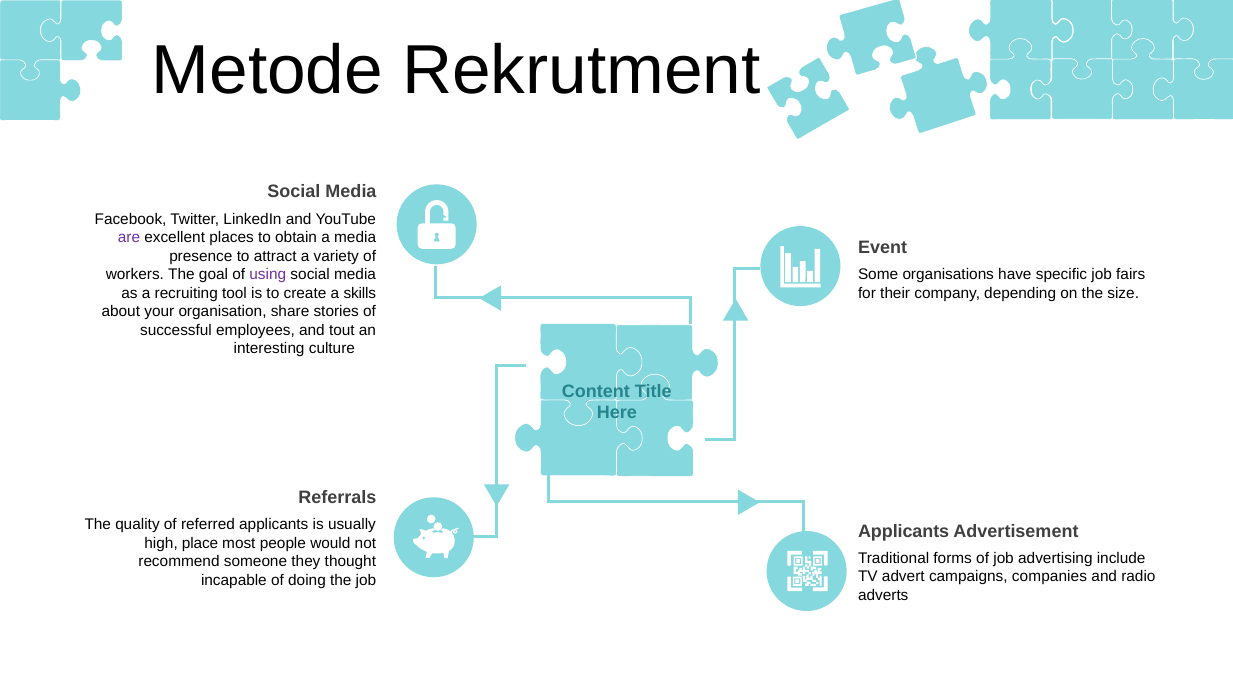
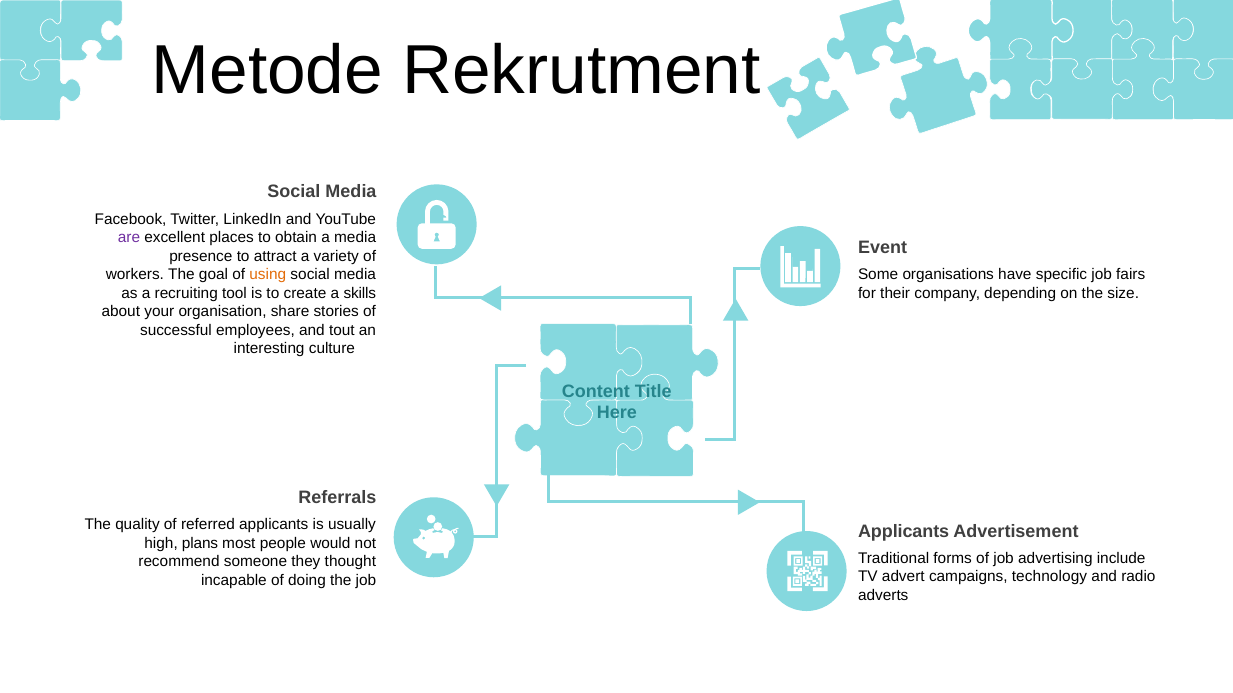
using colour: purple -> orange (268, 275)
place: place -> plans (200, 544)
companies: companies -> technology (1049, 577)
